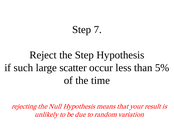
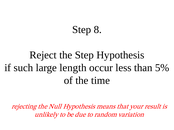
7: 7 -> 8 (98, 30)
scatter: scatter -> length (73, 68)
